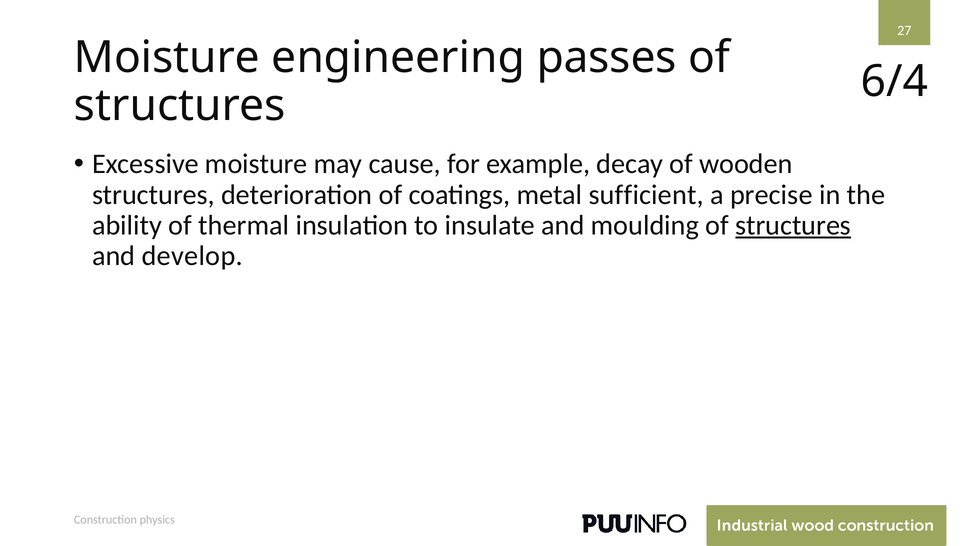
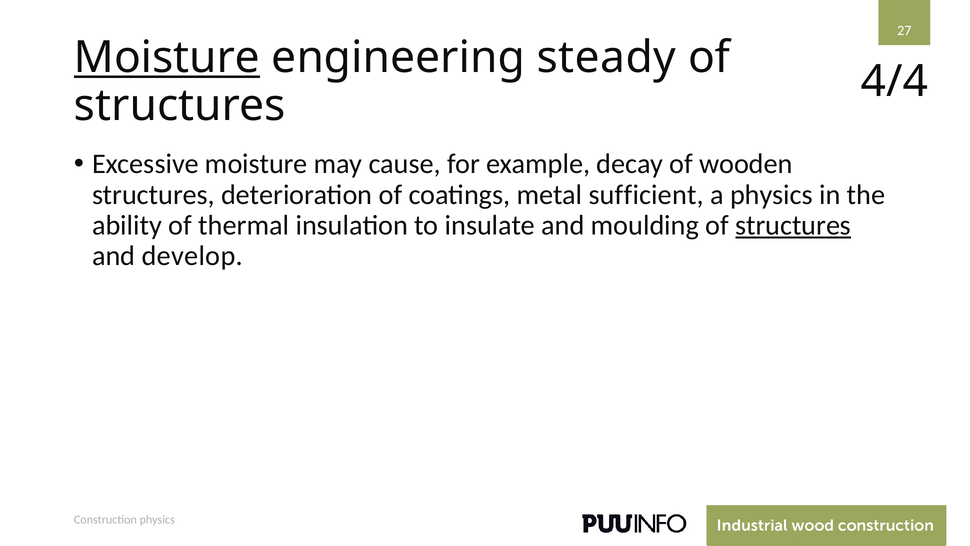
Moisture underline: none -> present (167, 57)
passes: passes -> steady (606, 57)
6/4: 6/4 -> 4/4 (895, 81)
a precise: precise -> physics (771, 195)
